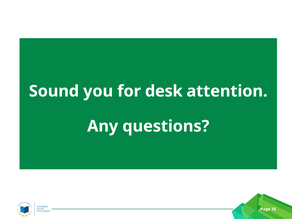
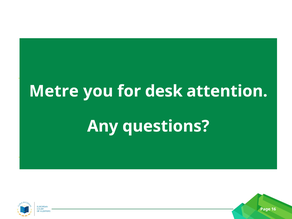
Sound: Sound -> Metre (54, 91)
